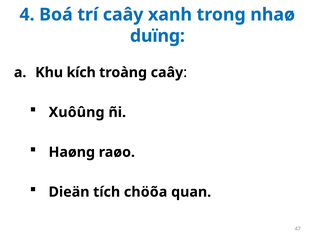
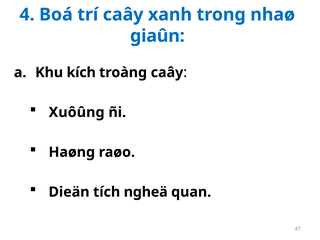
duïng: duïng -> giaûn (157, 36)
chöõa: chöõa -> ngheä (146, 192)
